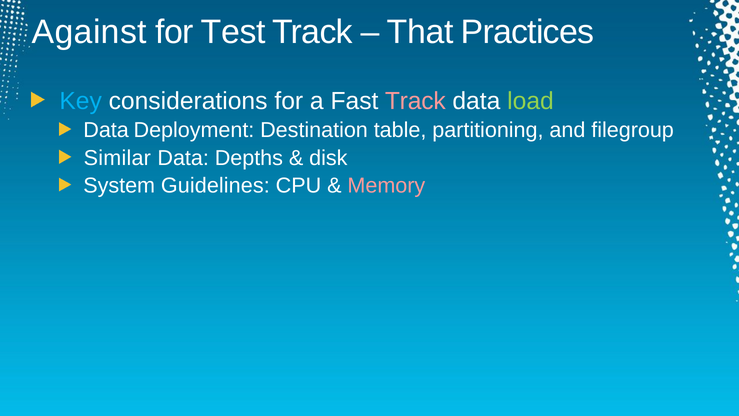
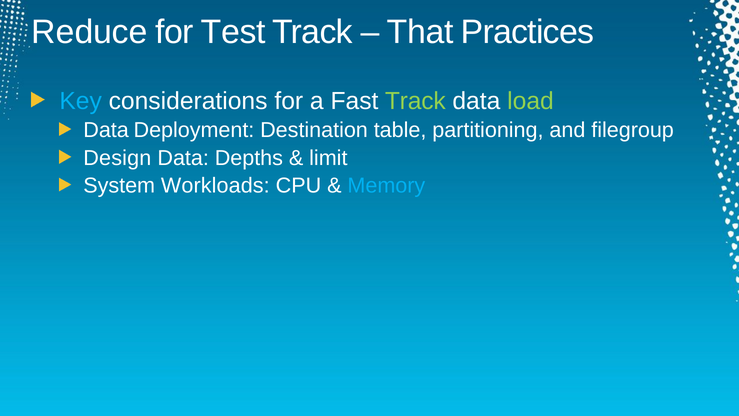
Against: Against -> Reduce (90, 32)
Track colour: pink -> light green (415, 101)
Similar: Similar -> Design (117, 158)
disk: disk -> limit (328, 158)
Guidelines: Guidelines -> Workloads (215, 185)
Memory colour: pink -> light blue (386, 185)
